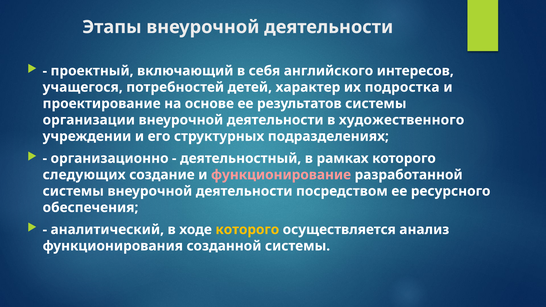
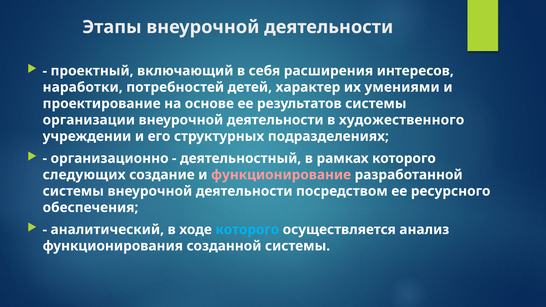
английского: английского -> расширения (328, 71)
учащегося: учащегося -> наработки (83, 87)
подростка: подростка -> умениями (402, 87)
которого colour: yellow -> light blue (247, 230)
